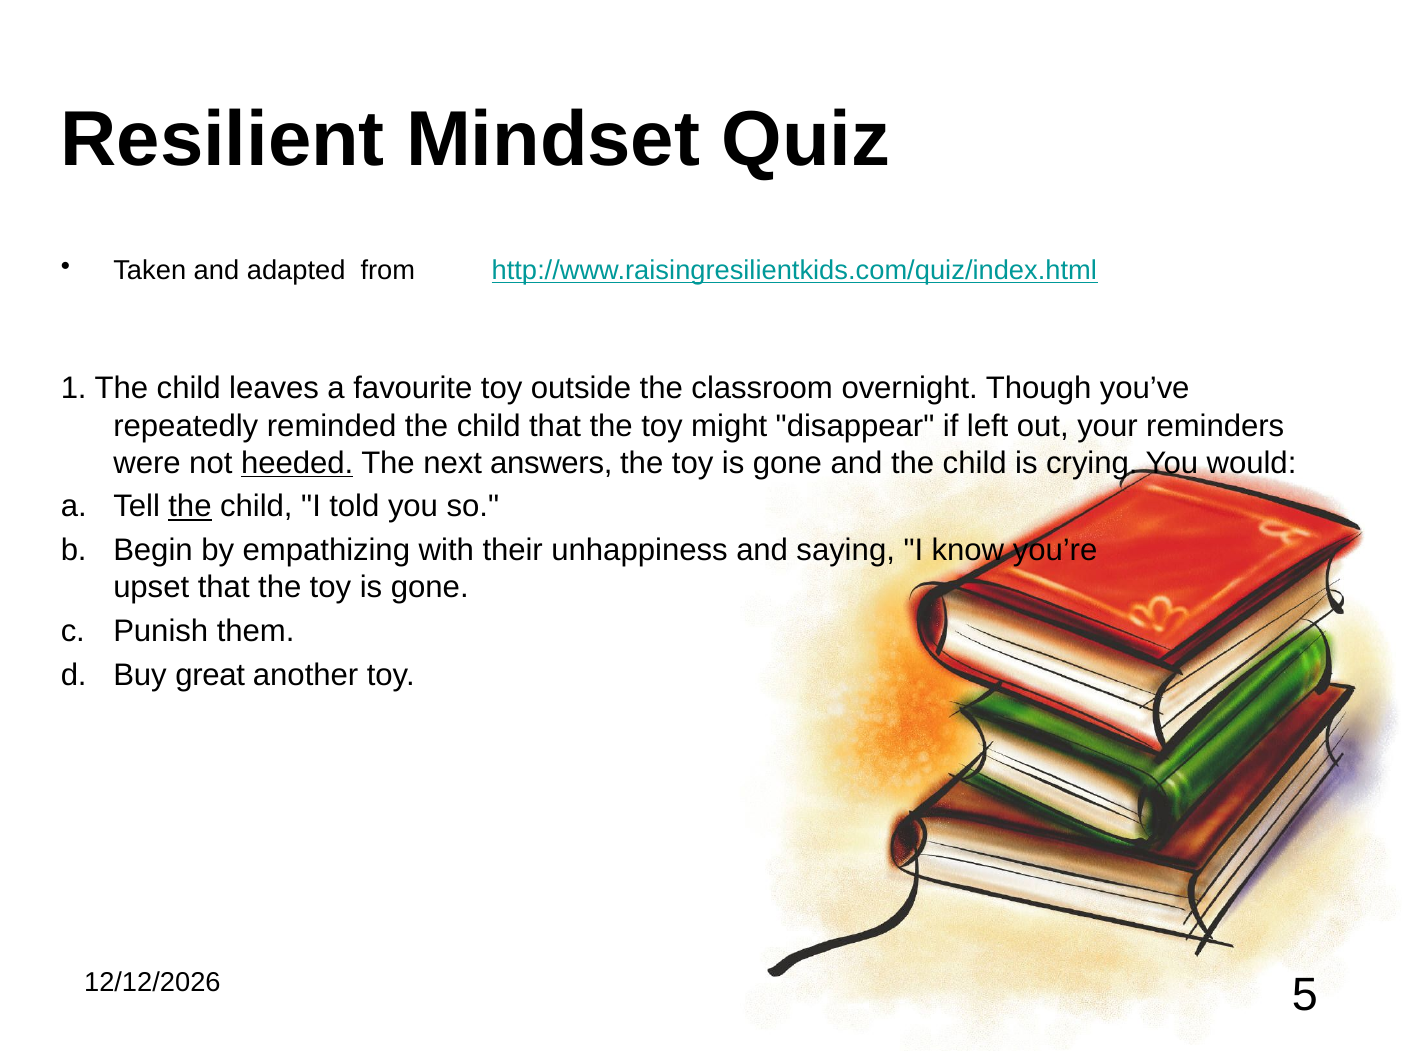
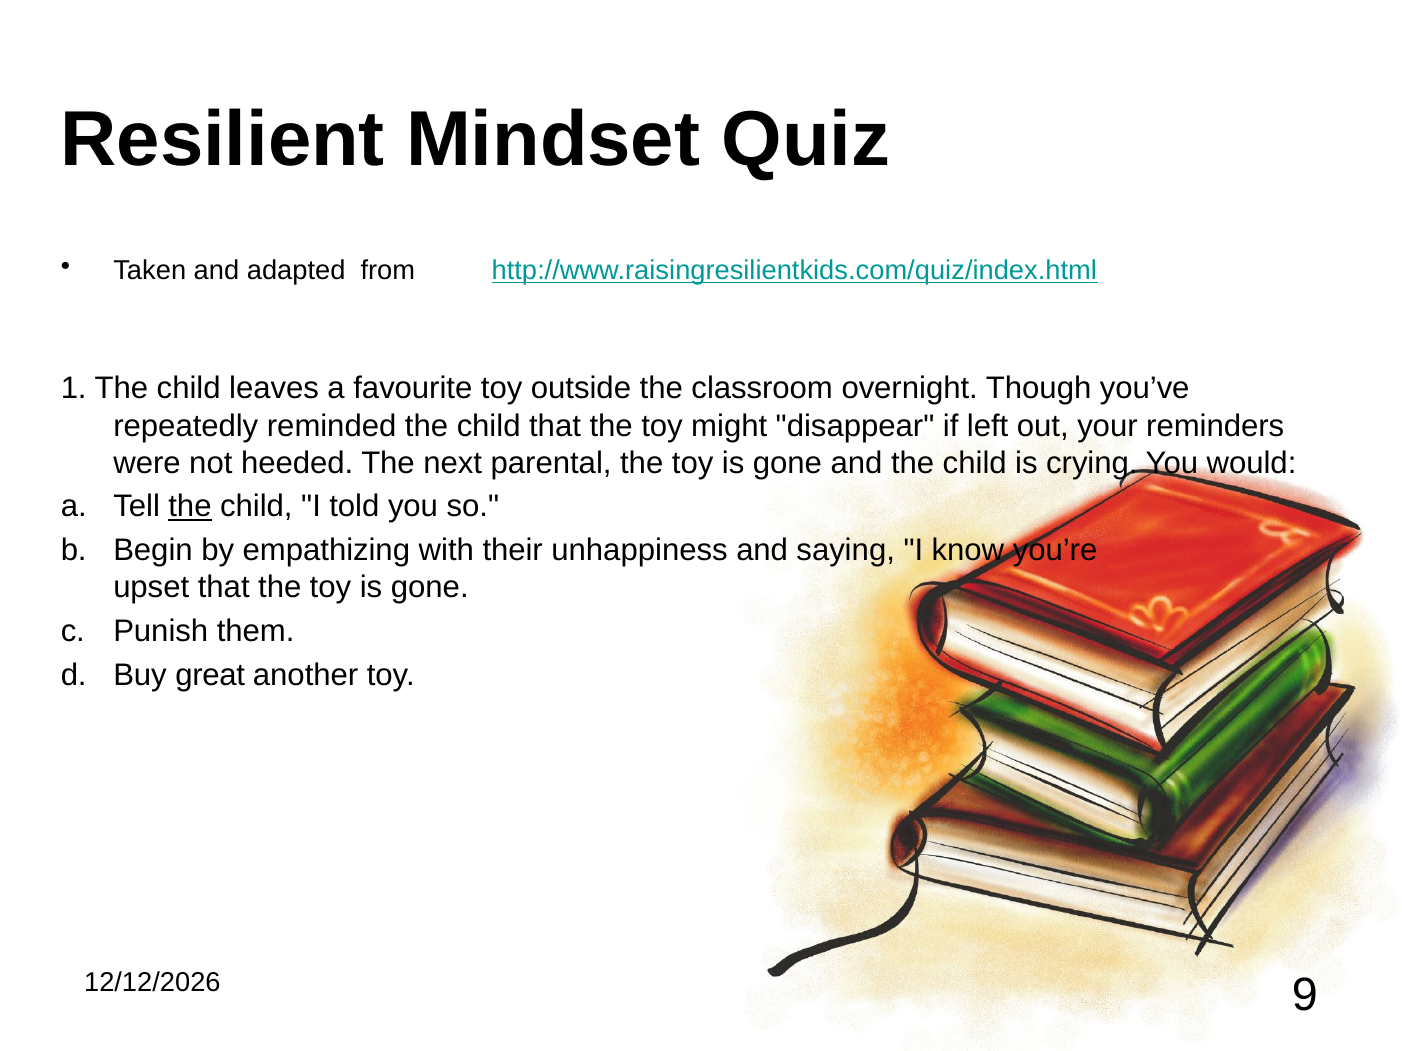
heeded underline: present -> none (297, 463)
answers: answers -> parental (551, 463)
5: 5 -> 9 (1305, 996)
